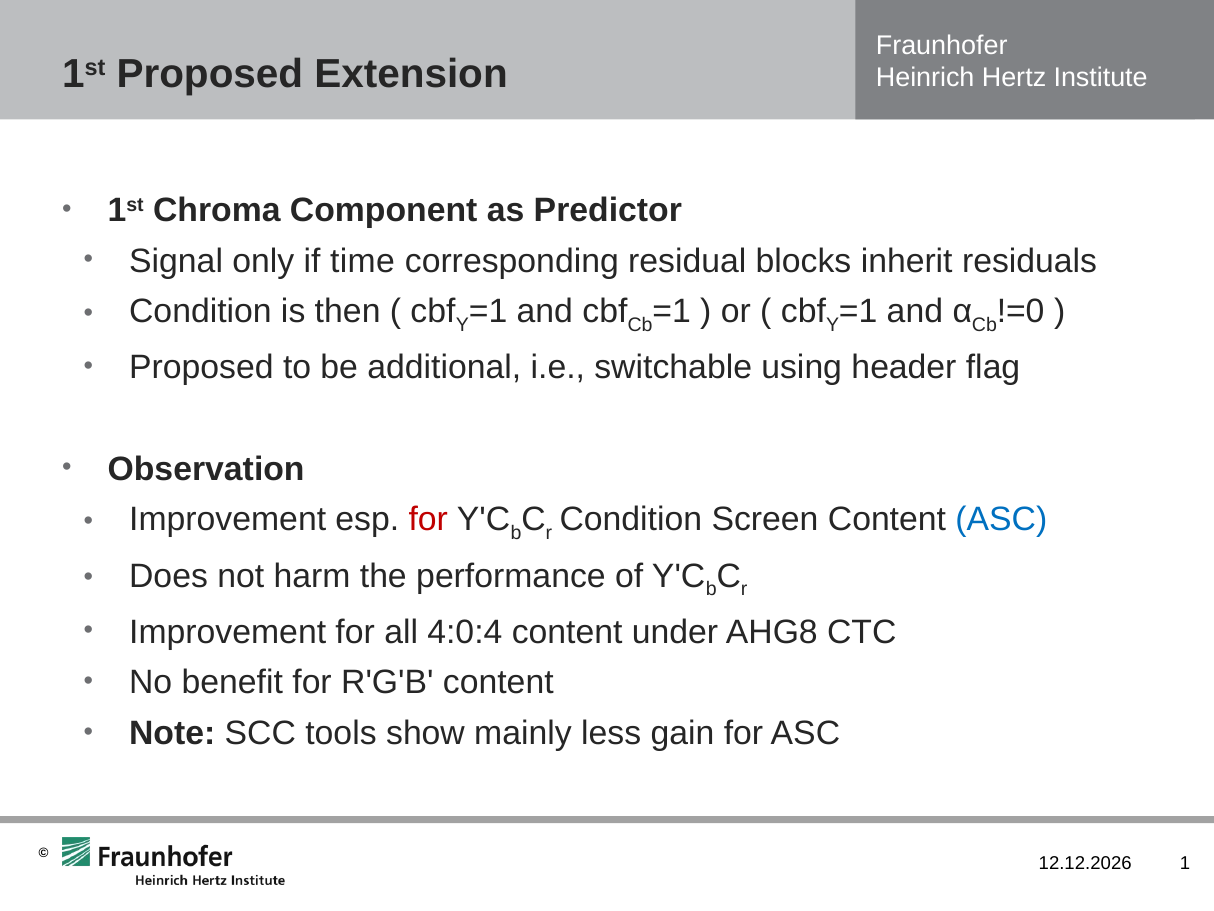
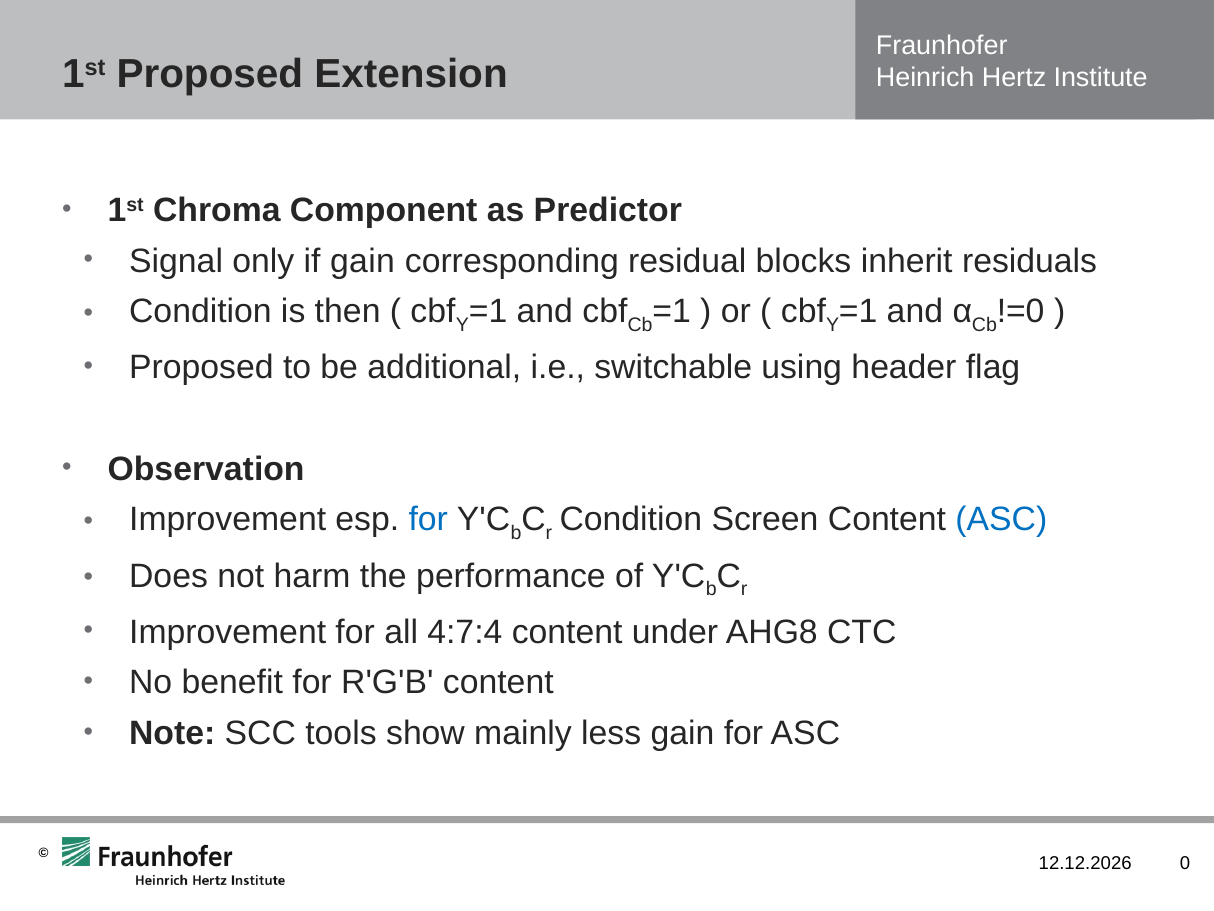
if time: time -> gain (363, 261)
for colour: red -> blue (428, 519)
4:0:4: 4:0:4 -> 4:7:4 (465, 632)
1: 1 -> 0 (1185, 863)
